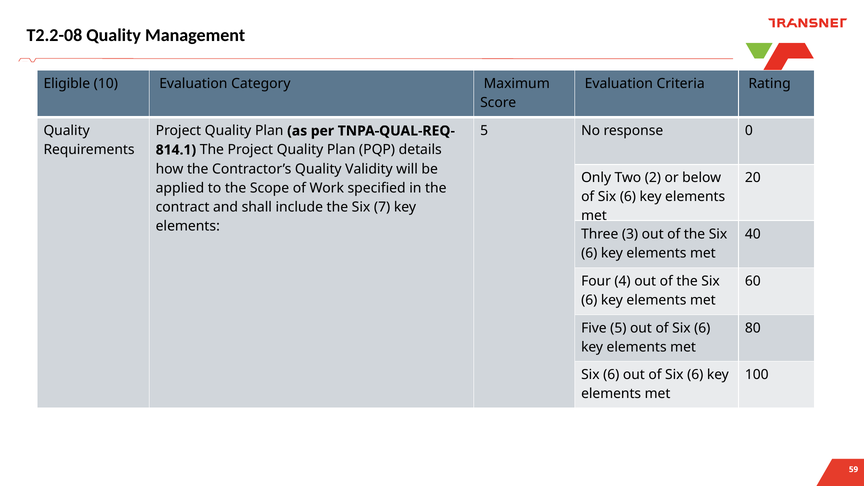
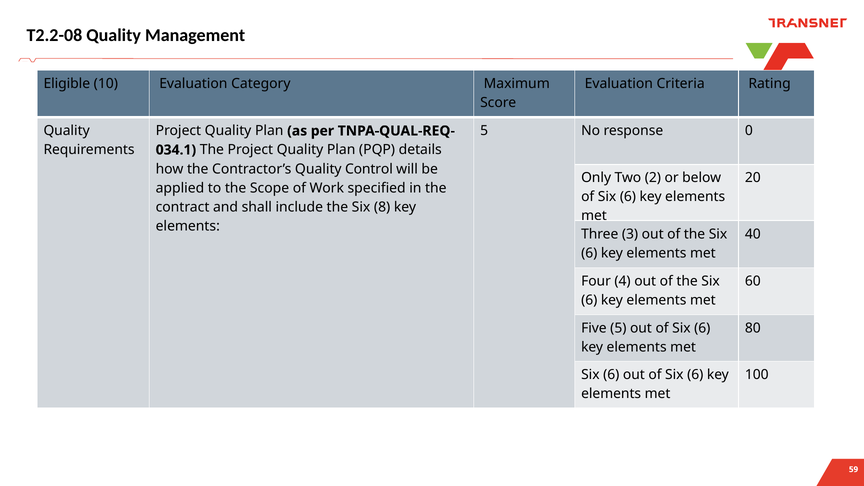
814.1: 814.1 -> 034.1 (176, 150)
Validity: Validity -> Control (369, 169)
7: 7 -> 8 (382, 207)
